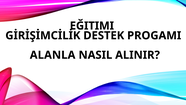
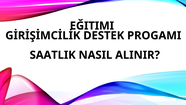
ALANLA: ALANLA -> SAATLIK (53, 55)
